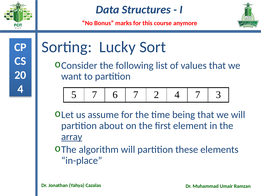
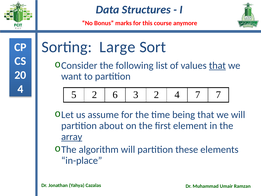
Lucky: Lucky -> Large (117, 47)
that underline: none -> present (217, 65)
5 7: 7 -> 2 (94, 95)
6 7: 7 -> 3 (136, 95)
7 3: 3 -> 7 (218, 95)
